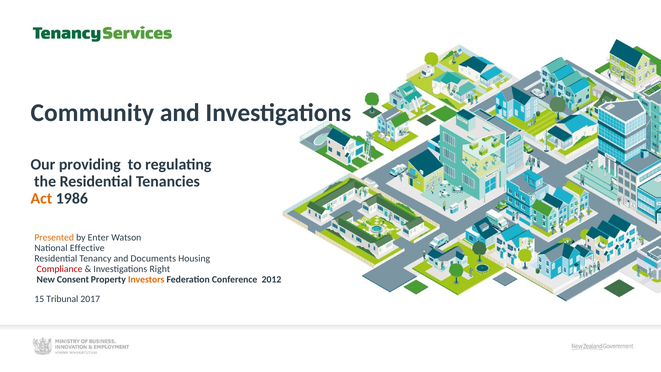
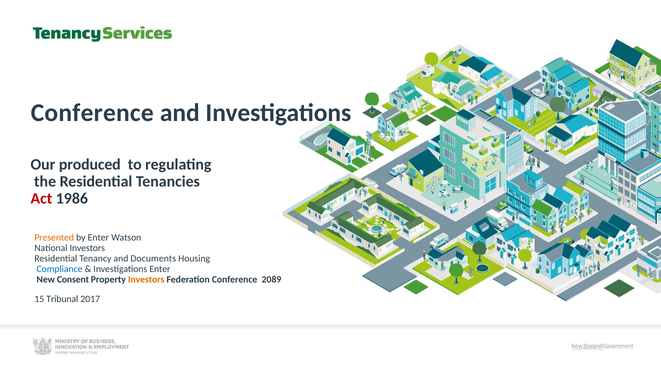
Community: Community -> Conference (92, 113)
providing: providing -> produced (90, 164)
Act colour: orange -> red (41, 199)
National Effective: Effective -> Investors (87, 248)
Compliance colour: red -> blue (60, 269)
Investigations Right: Right -> Enter (160, 269)
2012: 2012 -> 2089 (272, 279)
